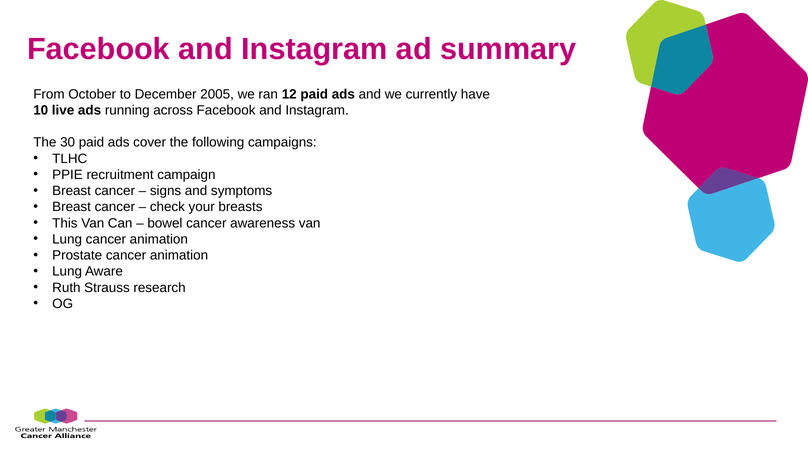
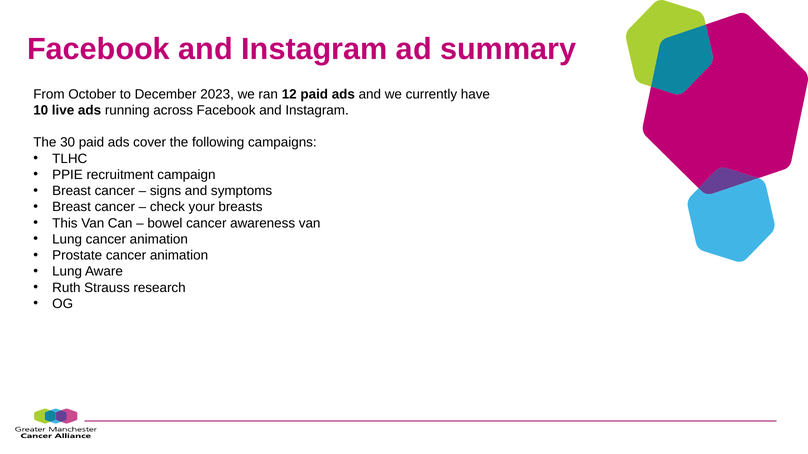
2005: 2005 -> 2023 (217, 94)
